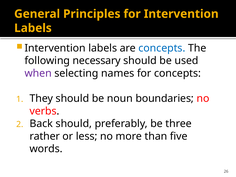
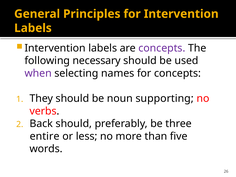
concepts colour: blue -> purple (162, 48)
boundaries: boundaries -> supporting (165, 98)
rather: rather -> entire (45, 136)
